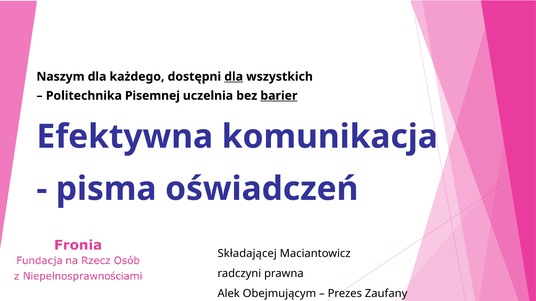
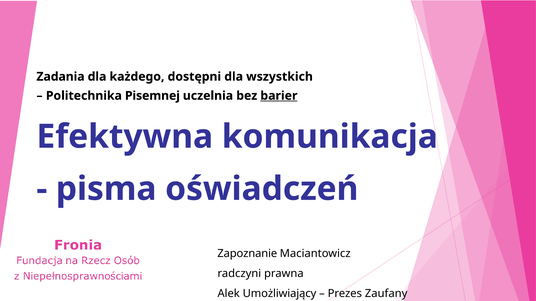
Naszym: Naszym -> Zadania (61, 77)
dla underline: present -> none (234, 77)
Składającej: Składającej -> Zapoznanie (247, 254)
Obejmującym: Obejmującym -> Umożliwiający (280, 294)
